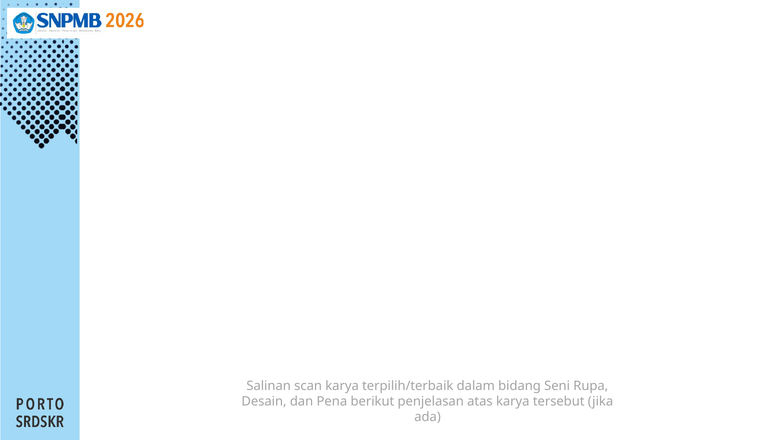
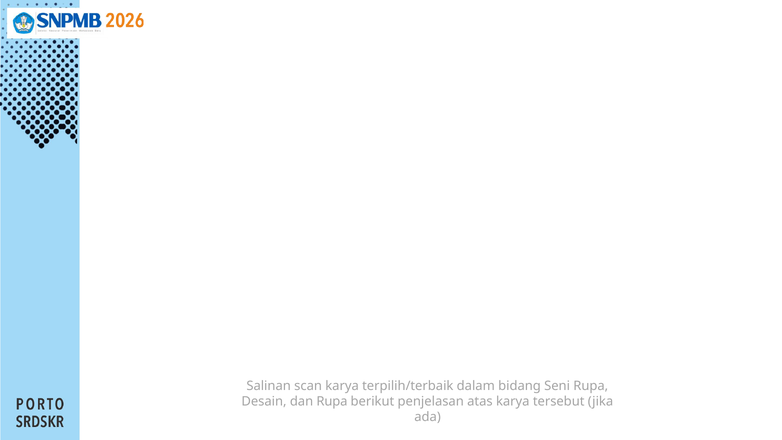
dan Pena: Pena -> Rupa (332, 401)
